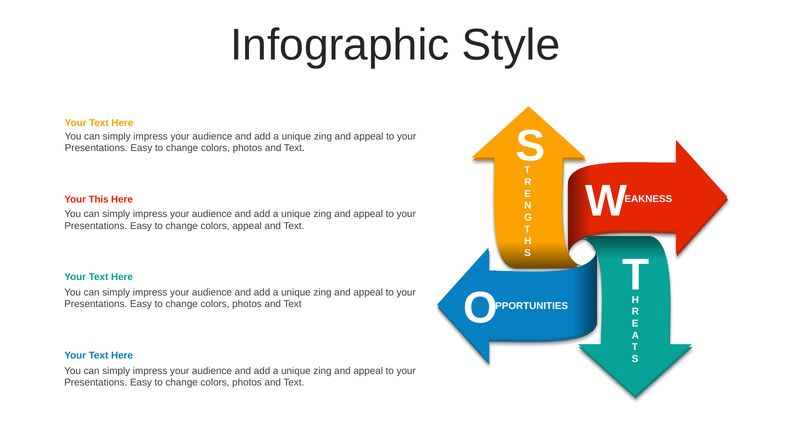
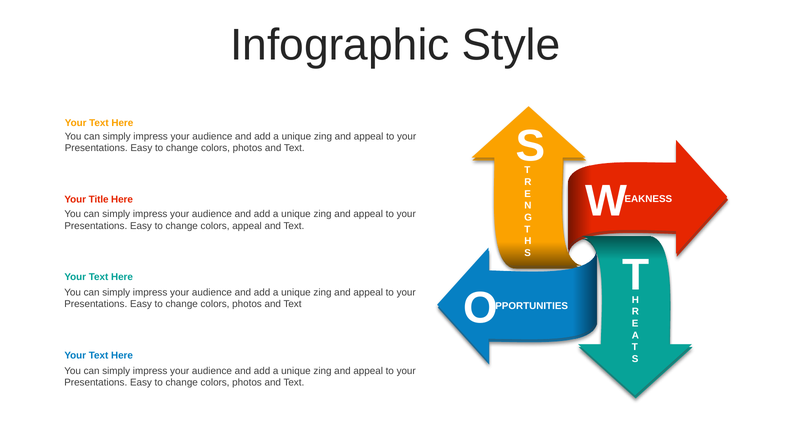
This: This -> Title (99, 199)
